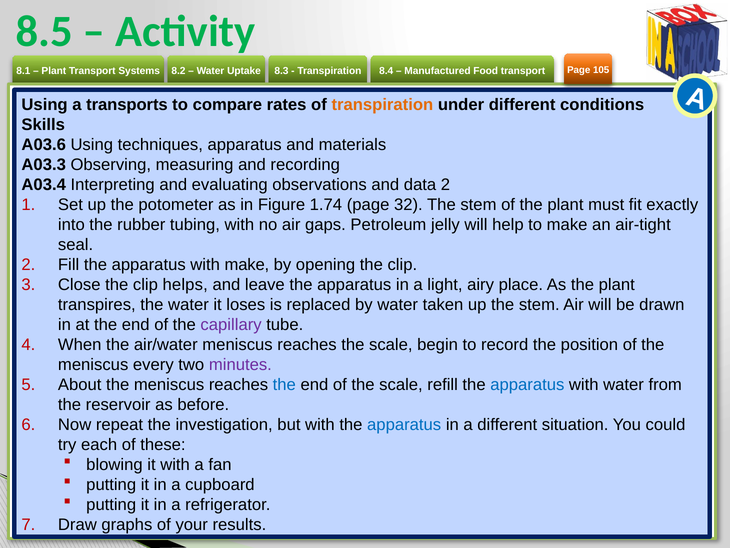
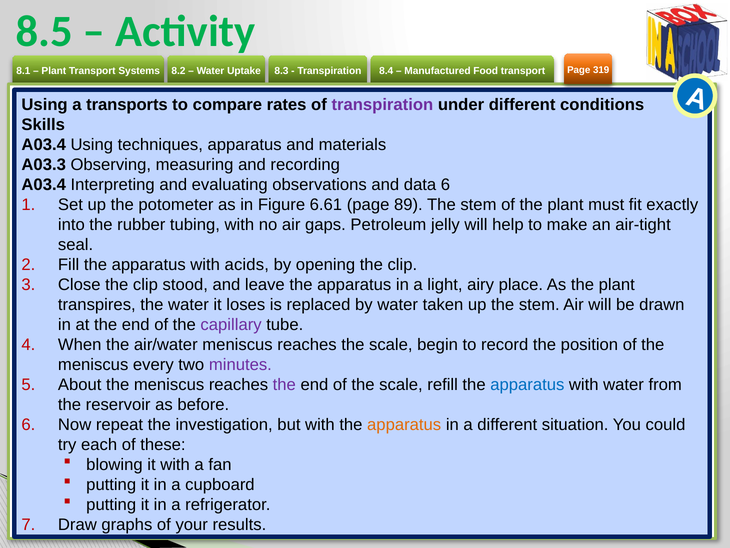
105: 105 -> 319 (601, 70)
transpiration colour: orange -> purple (382, 105)
A03.6: A03.6 -> A03.4 (44, 145)
data 2: 2 -> 6 (445, 184)
1.74: 1.74 -> 6.61 (326, 204)
32: 32 -> 89 (408, 204)
with make: make -> acids (247, 264)
helps: helps -> stood (185, 284)
the colour: blue -> purple (284, 384)
apparatus colour: blue -> orange (404, 424)
